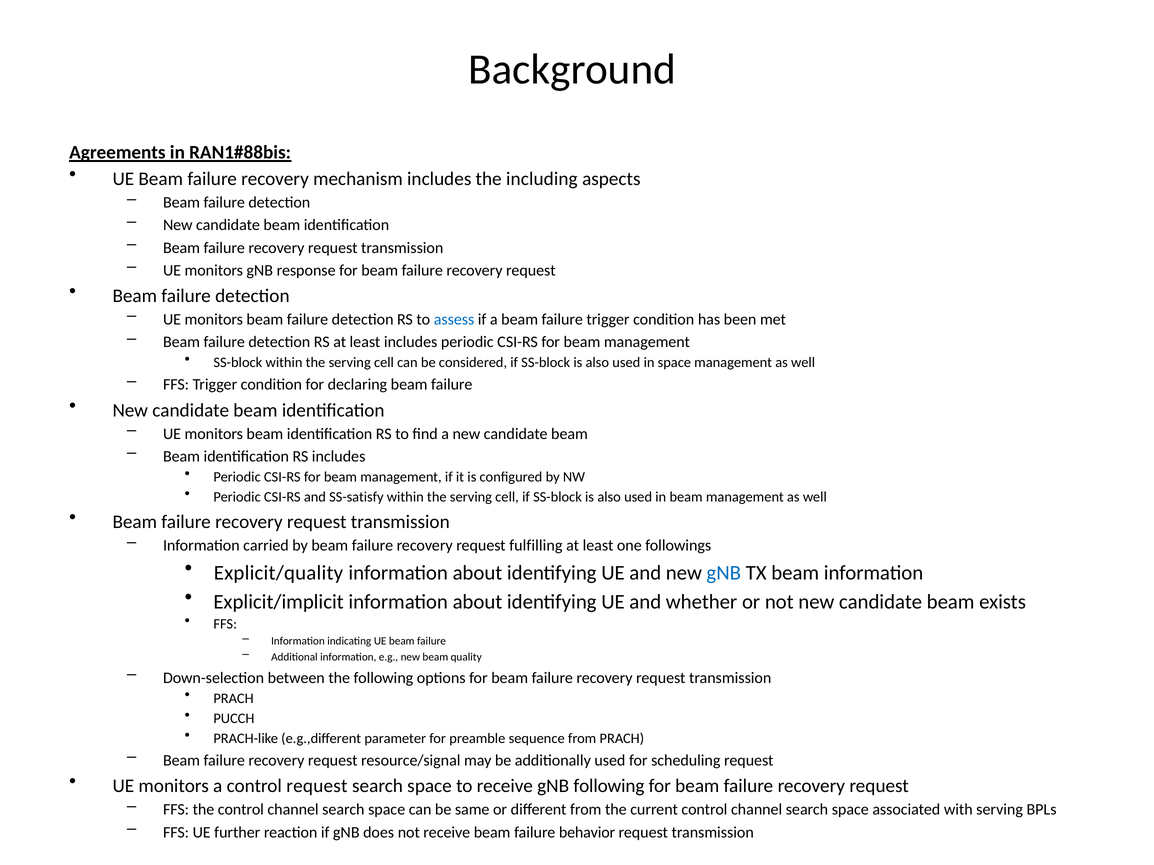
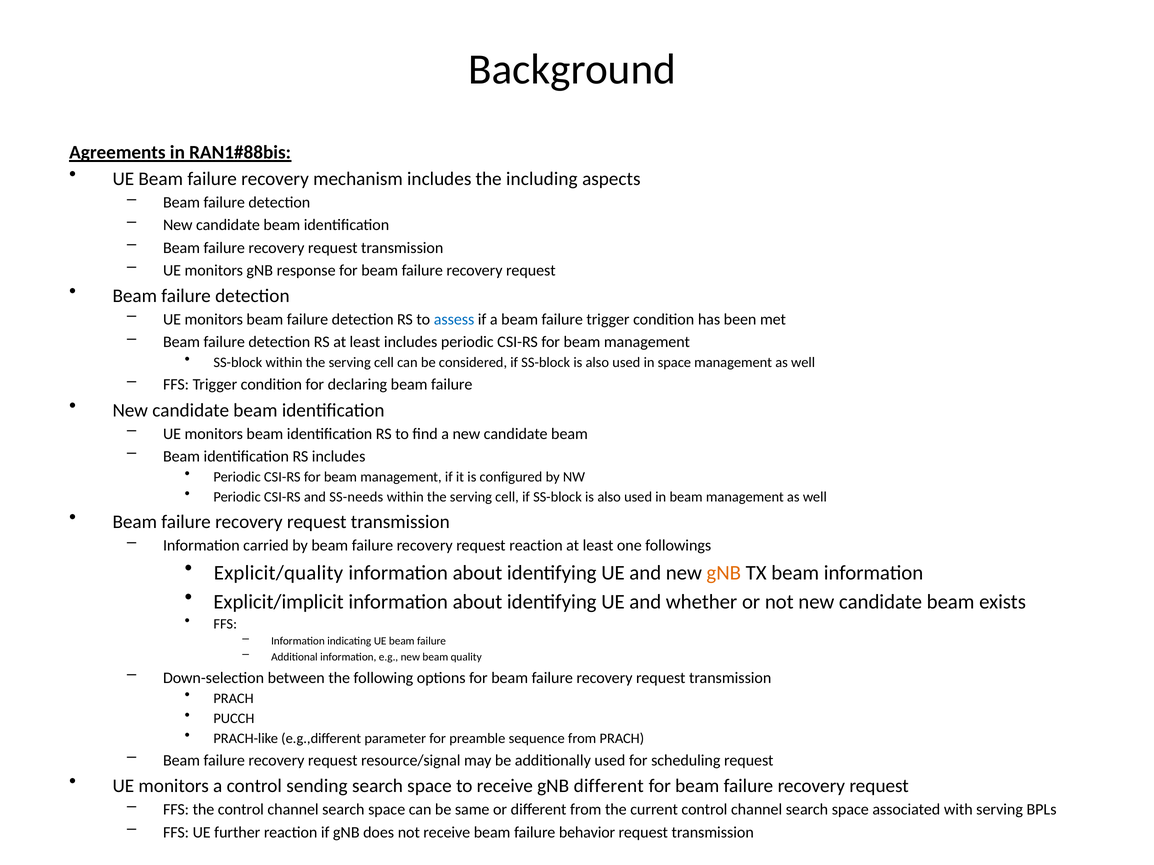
SS-satisfy: SS-satisfy -> SS-needs (356, 497)
request fulfilling: fulfilling -> reaction (536, 546)
gNB colour: blue -> orange (724, 573)
control request: request -> sending (317, 787)
gNB following: following -> different (609, 787)
